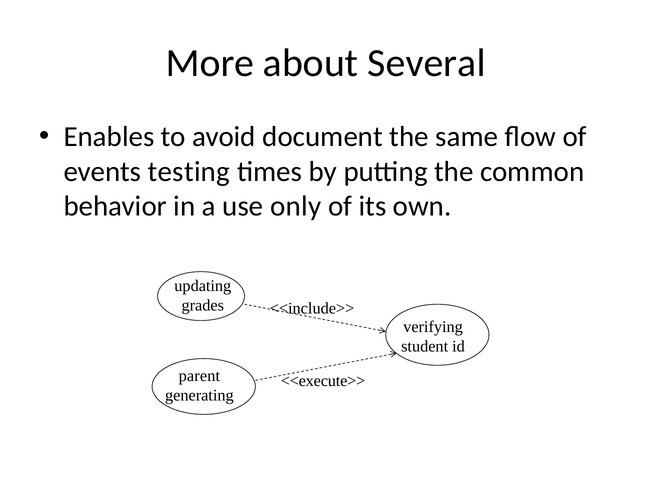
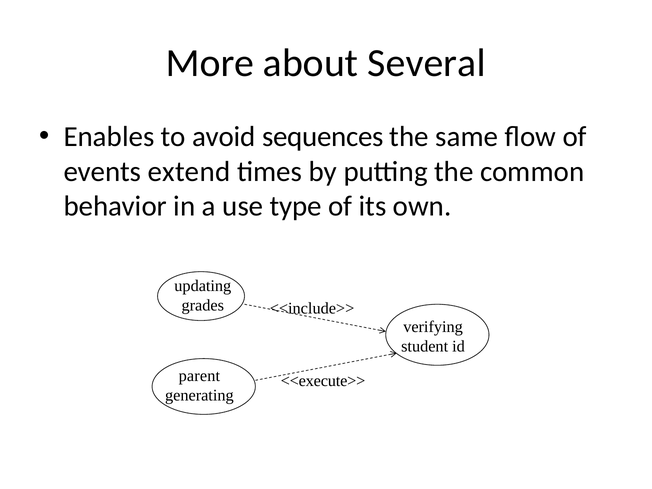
document: document -> sequences (323, 137)
testing: testing -> extend (189, 172)
only: only -> type (296, 206)
